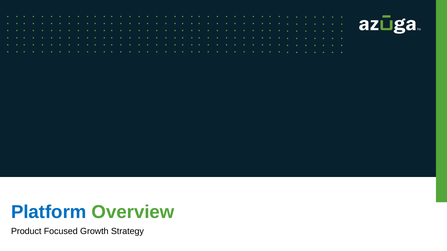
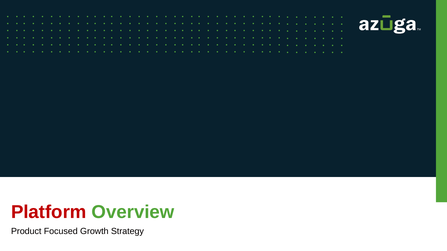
Platform colour: blue -> red (49, 212)
